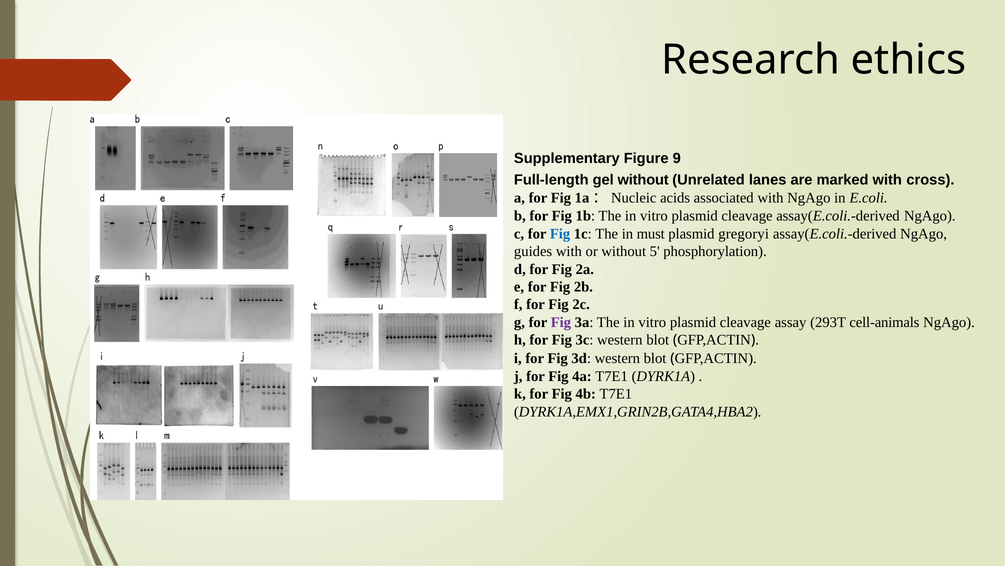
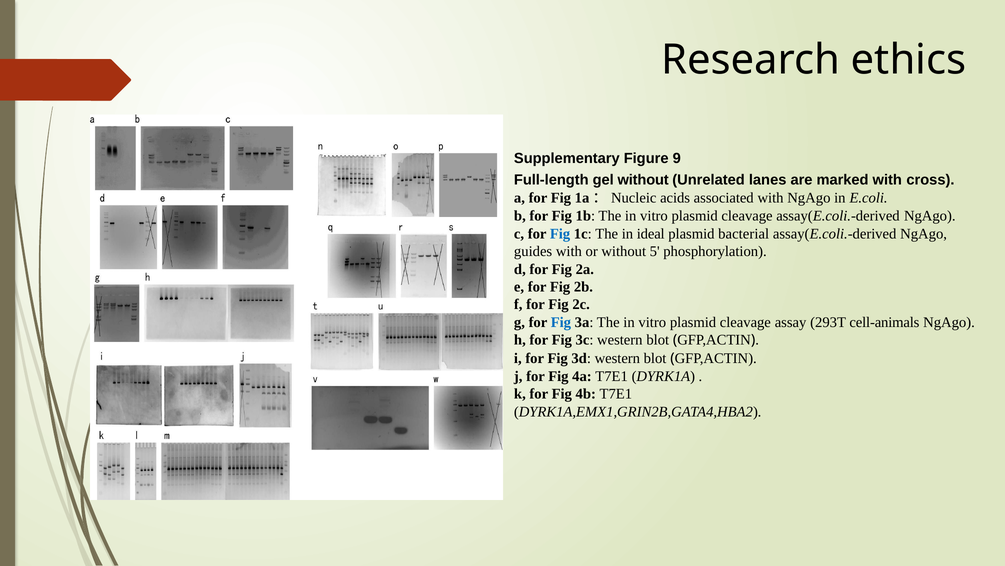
must: must -> ideal (651, 233)
gregoryi: gregoryi -> bacterial (744, 233)
Fig colour: purple -> blue (561, 322)
